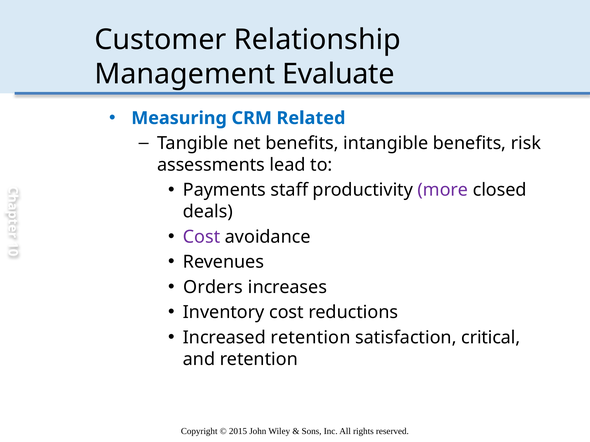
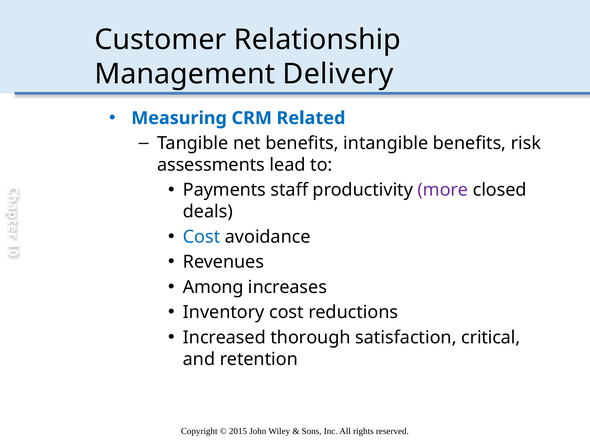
Evaluate: Evaluate -> Delivery (338, 74)
Cost colour: purple -> blue (202, 237)
Orders: Orders -> Among (213, 287)
Increased retention: retention -> thorough (311, 338)
